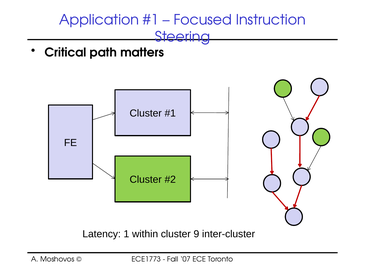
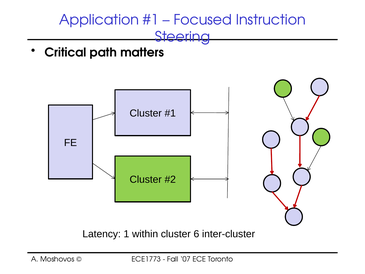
9: 9 -> 6 (196, 234)
